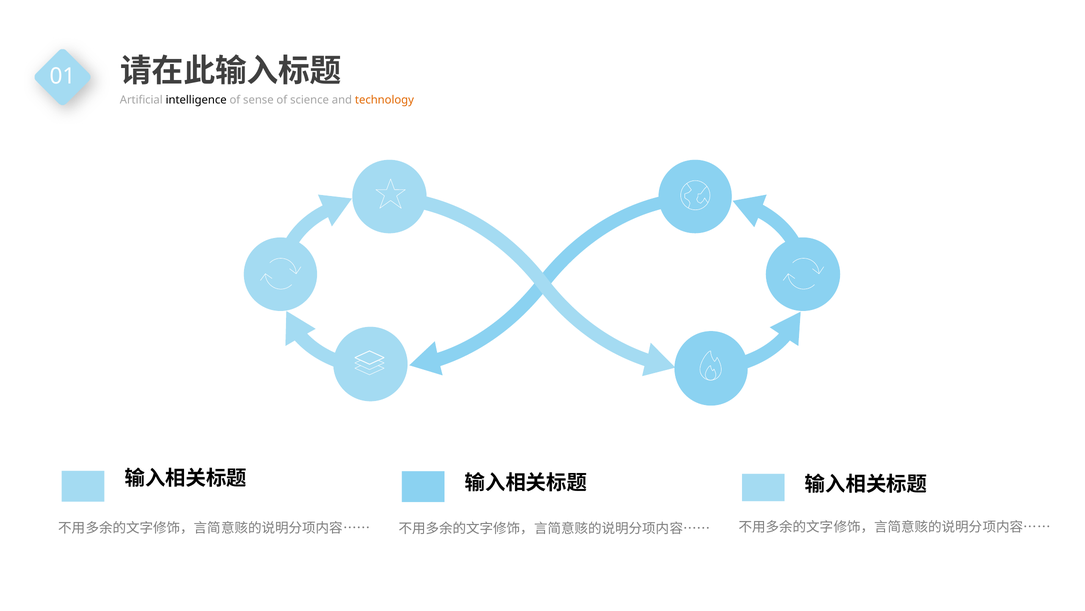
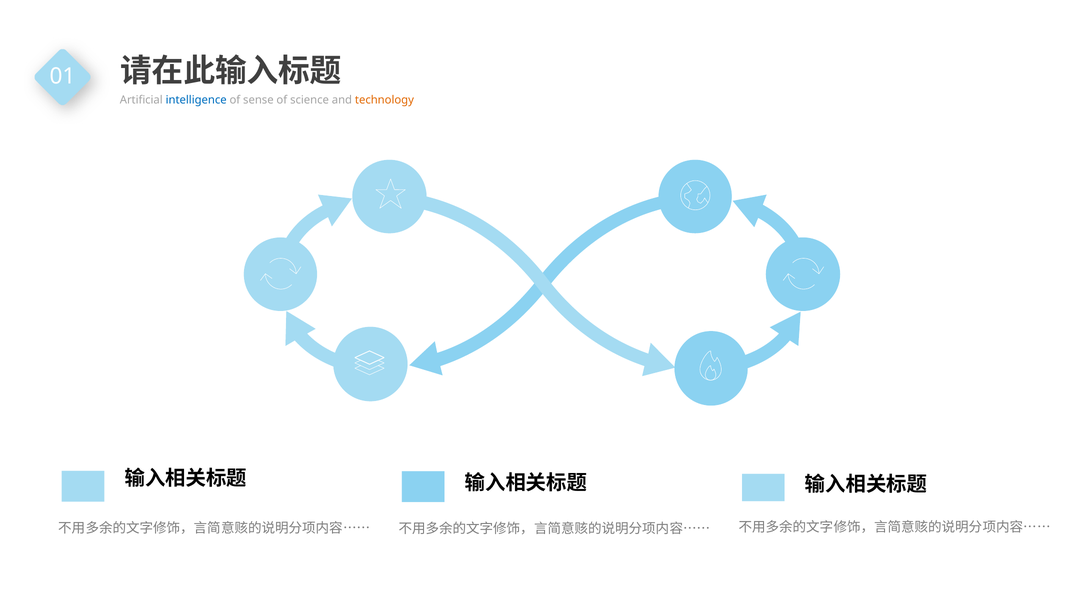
intelligence colour: black -> blue (196, 100)
